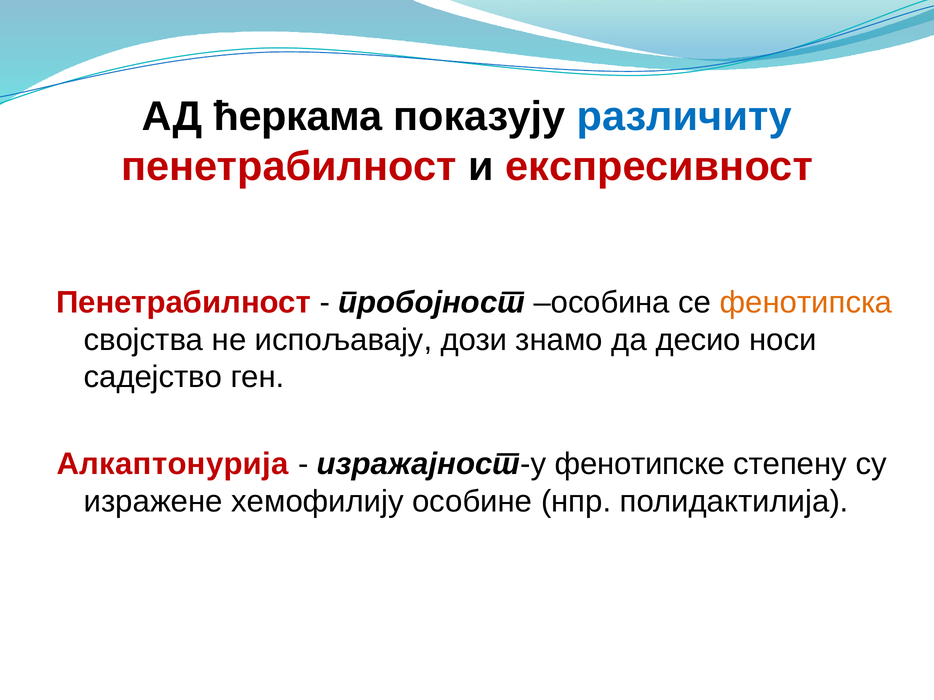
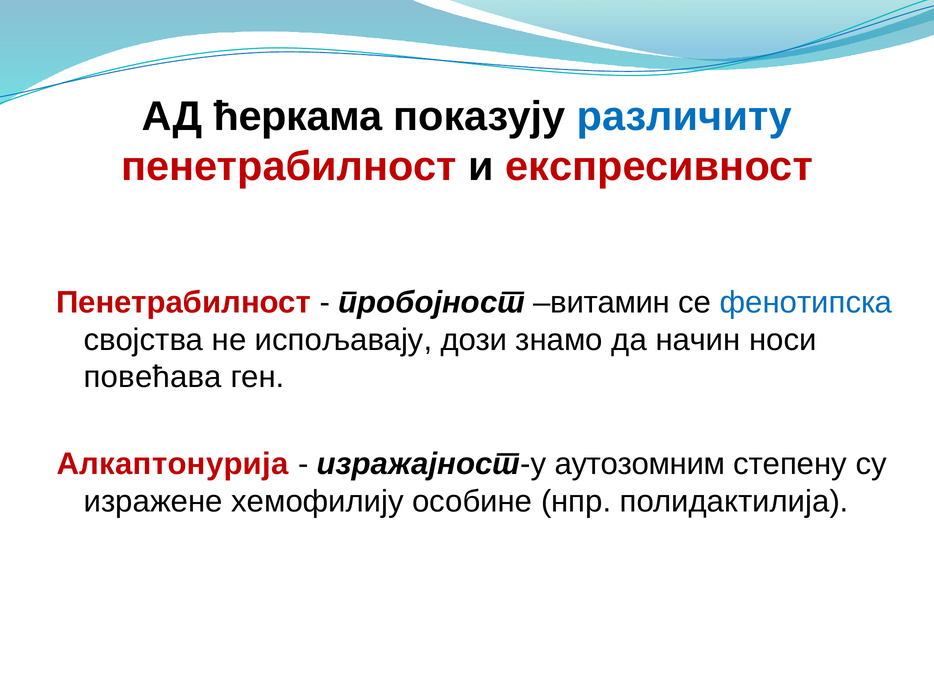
особина: особина -> витамин (602, 303)
фенотипска colour: orange -> blue (806, 303)
десио: десио -> начин (698, 340)
садејство: садејство -> повећава (153, 377)
фенотипске: фенотипске -> аутозомним (640, 464)
